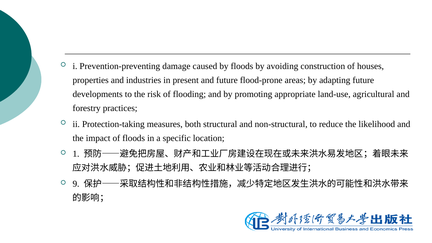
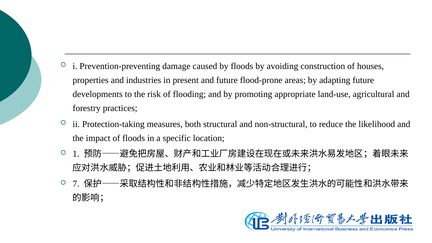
9: 9 -> 7 (76, 184)
